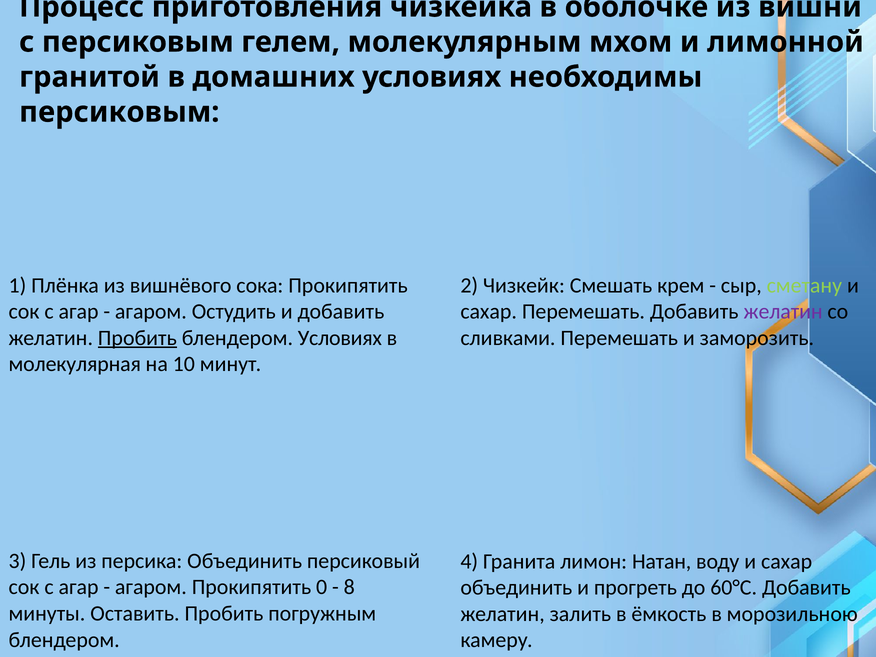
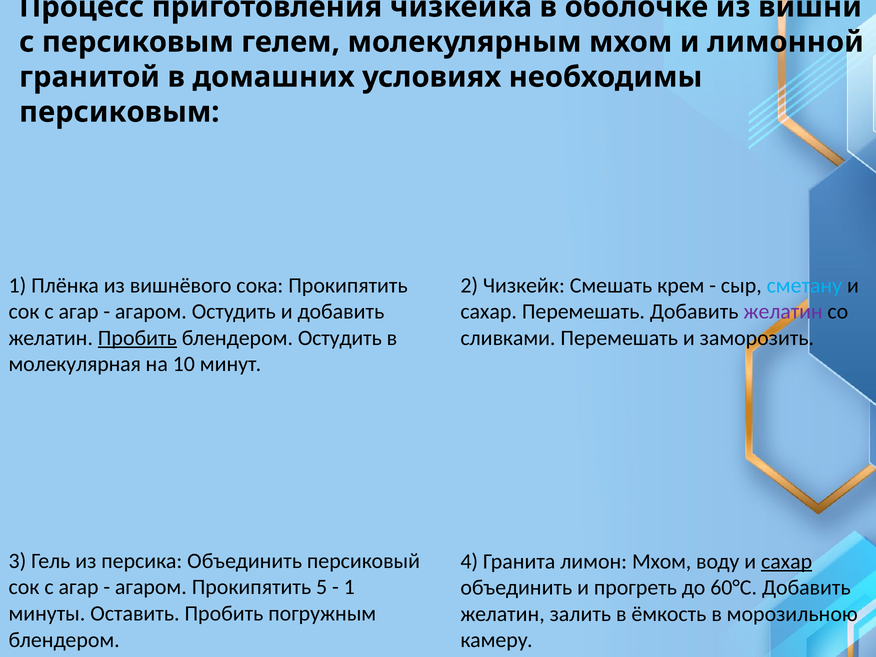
сметану colour: light green -> light blue (804, 285)
блендером Условиях: Условиях -> Остудить (340, 338)
лимон Натан: Натан -> Мхом (662, 561)
сахар underline: none -> present (787, 561)
0: 0 -> 5 (322, 587)
8: 8 -> 1 (349, 587)
